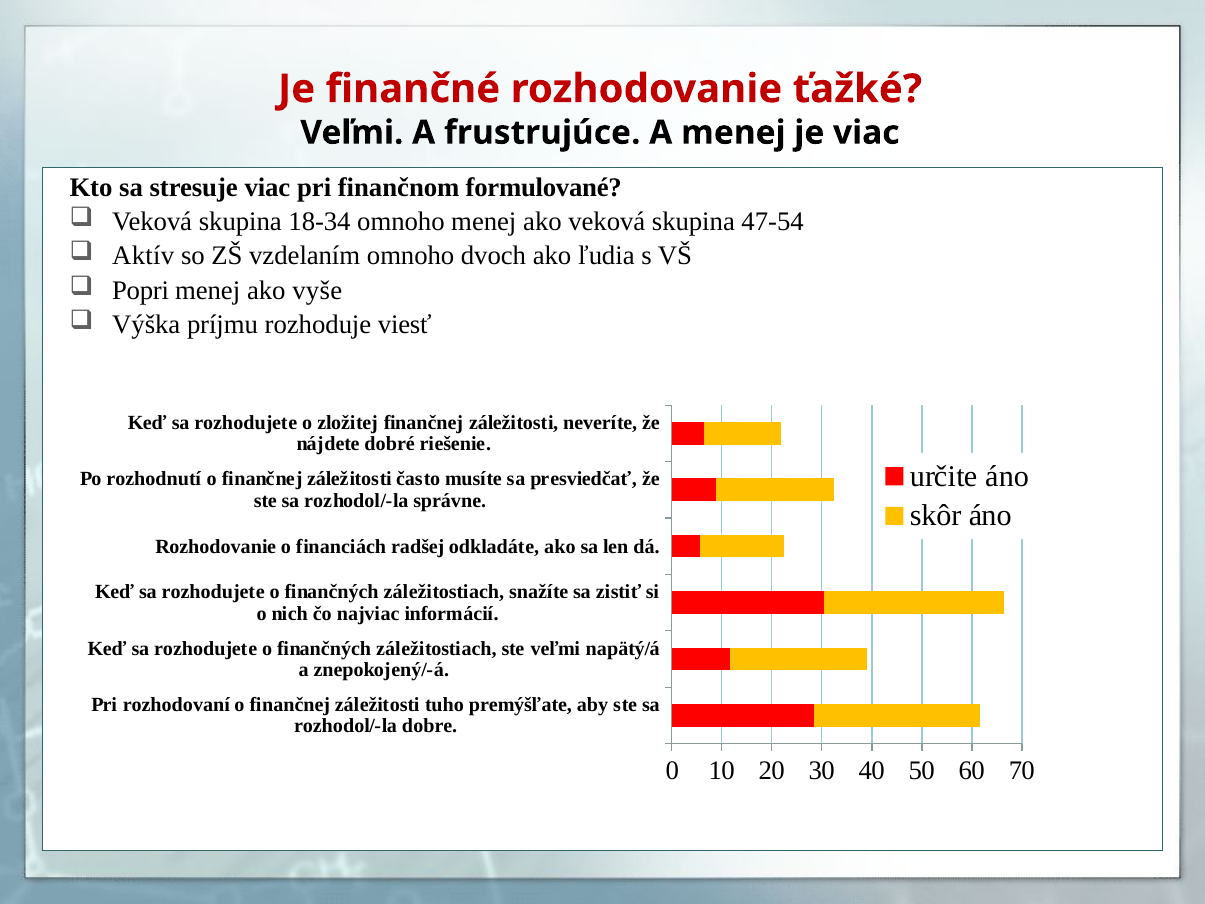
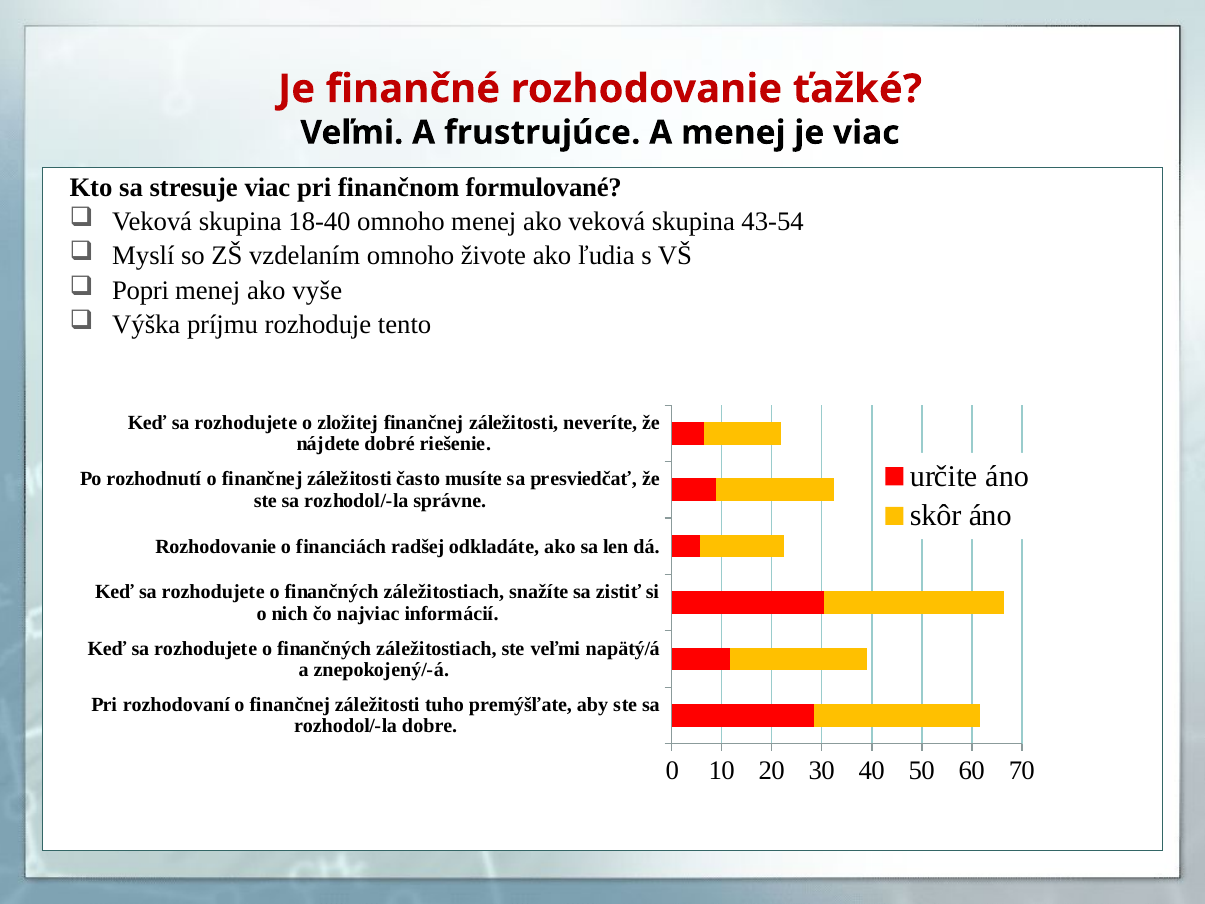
18-34: 18-34 -> 18-40 (320, 222)
47-54: 47-54 -> 43-54 (773, 222)
Aktív: Aktív -> Myslí (143, 256)
dvoch: dvoch -> živote (493, 256)
viesť: viesť -> tento (405, 324)
